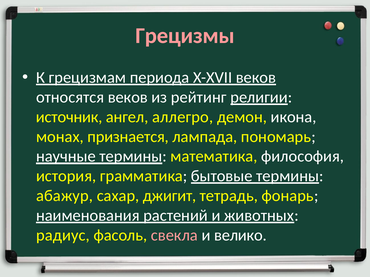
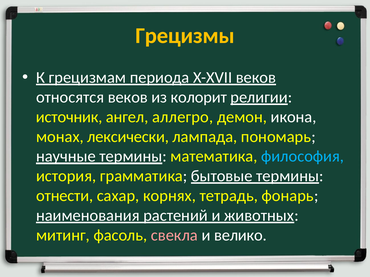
Грецизмы colour: pink -> yellow (185, 36)
рейтинг: рейтинг -> колорит (199, 97)
признается: признается -> лексически (128, 137)
философия colour: white -> light blue (303, 157)
абажур: абажур -> отнести (65, 196)
джигит: джигит -> корнях (170, 196)
радиус: радиус -> митинг (63, 236)
